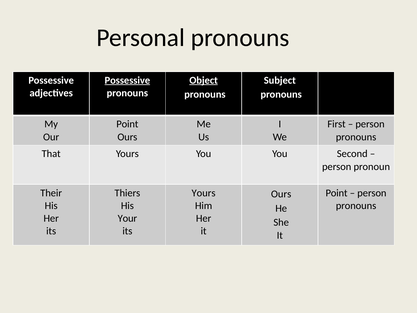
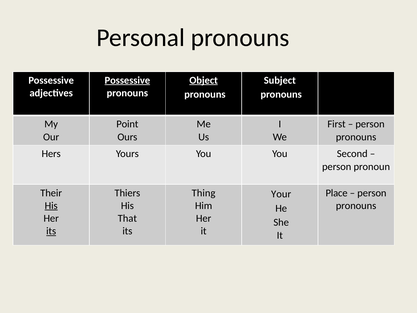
That: That -> Hers (51, 154)
Yours: Yours -> Thing (204, 193)
Point: Point -> Place (337, 193)
Ours: Ours -> Your (281, 194)
His underline: none -> present (51, 205)
Your: Your -> That (127, 218)
its underline: none -> present (51, 231)
